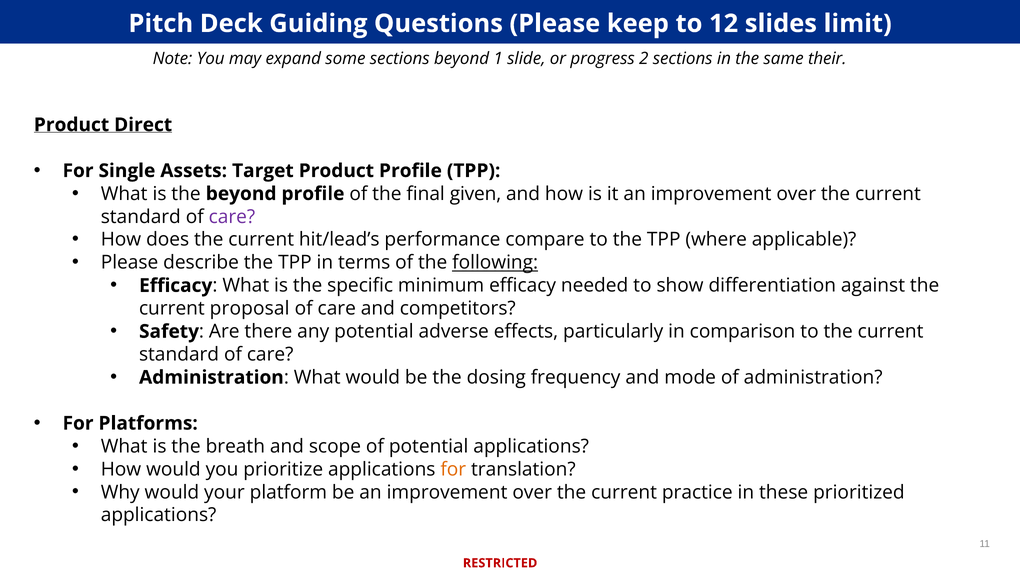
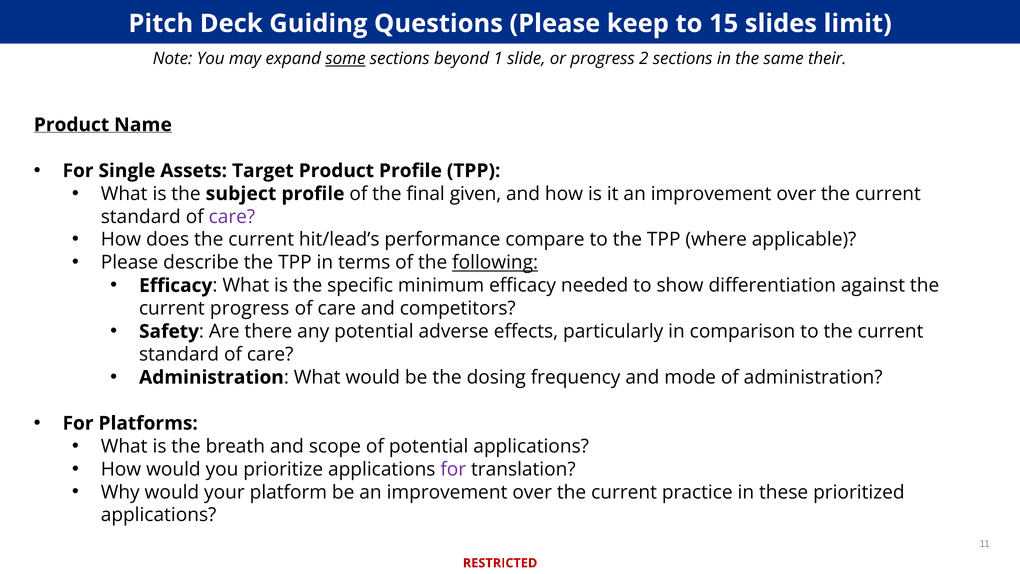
12: 12 -> 15 (724, 24)
some underline: none -> present (345, 59)
Direct: Direct -> Name (143, 125)
the beyond: beyond -> subject (241, 194)
current proposal: proposal -> progress (250, 308)
for colour: orange -> purple (453, 469)
